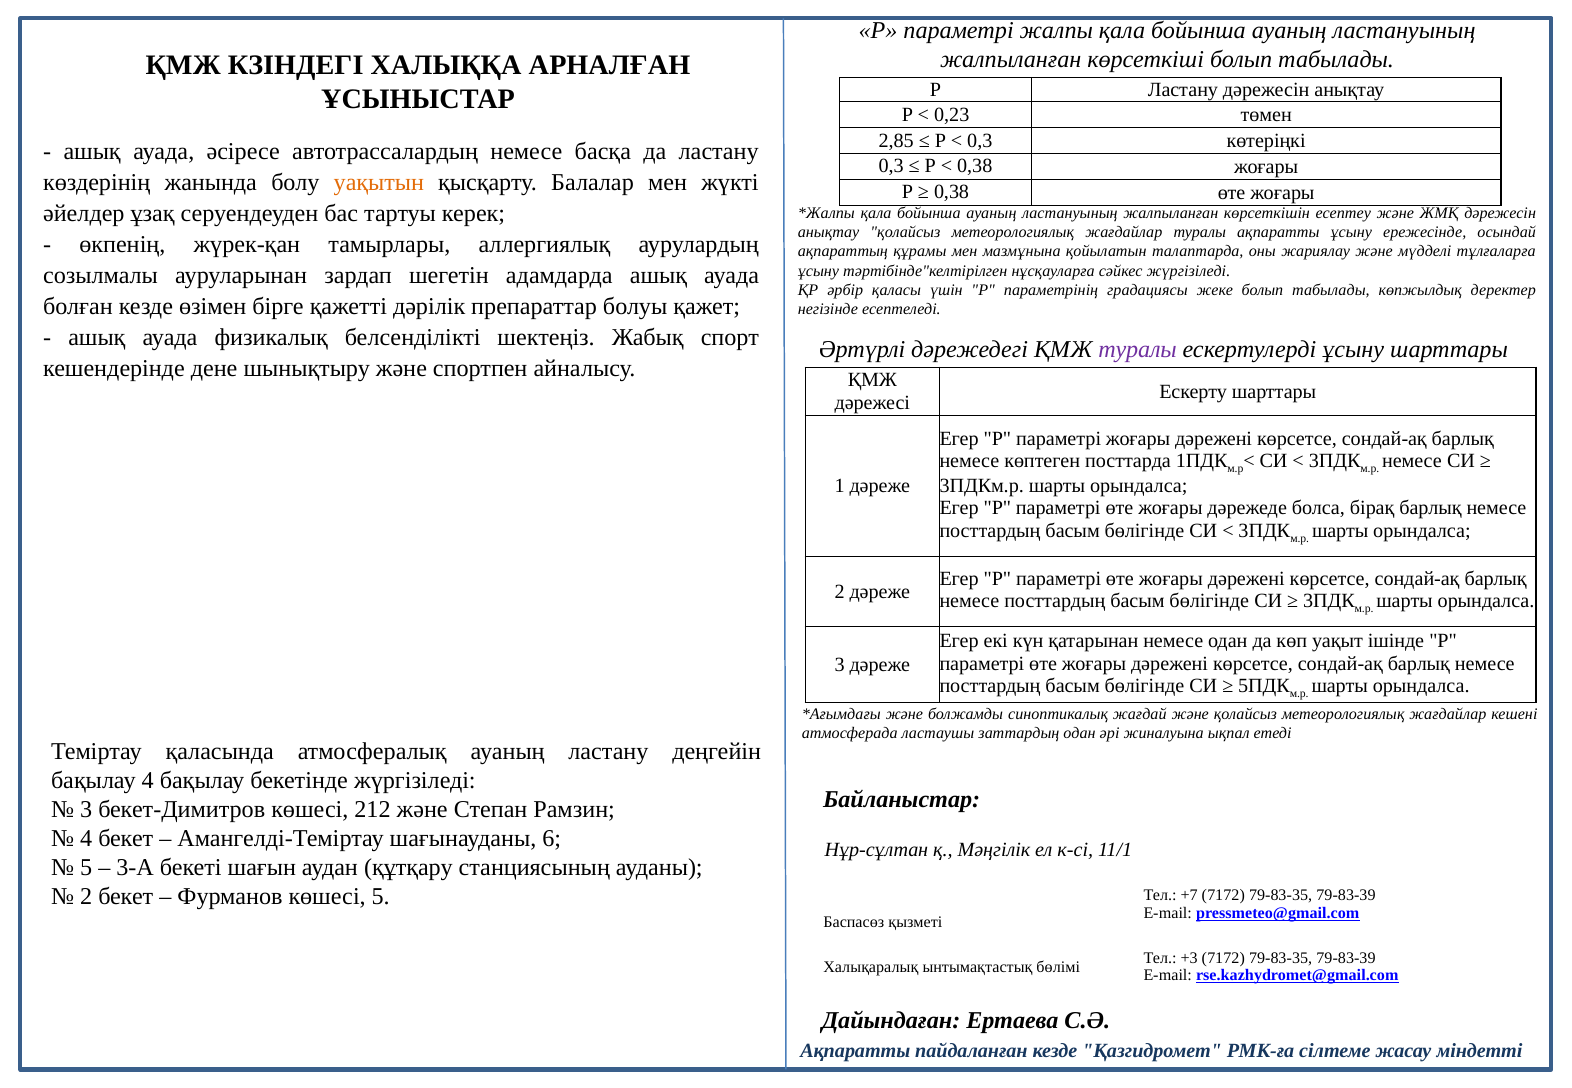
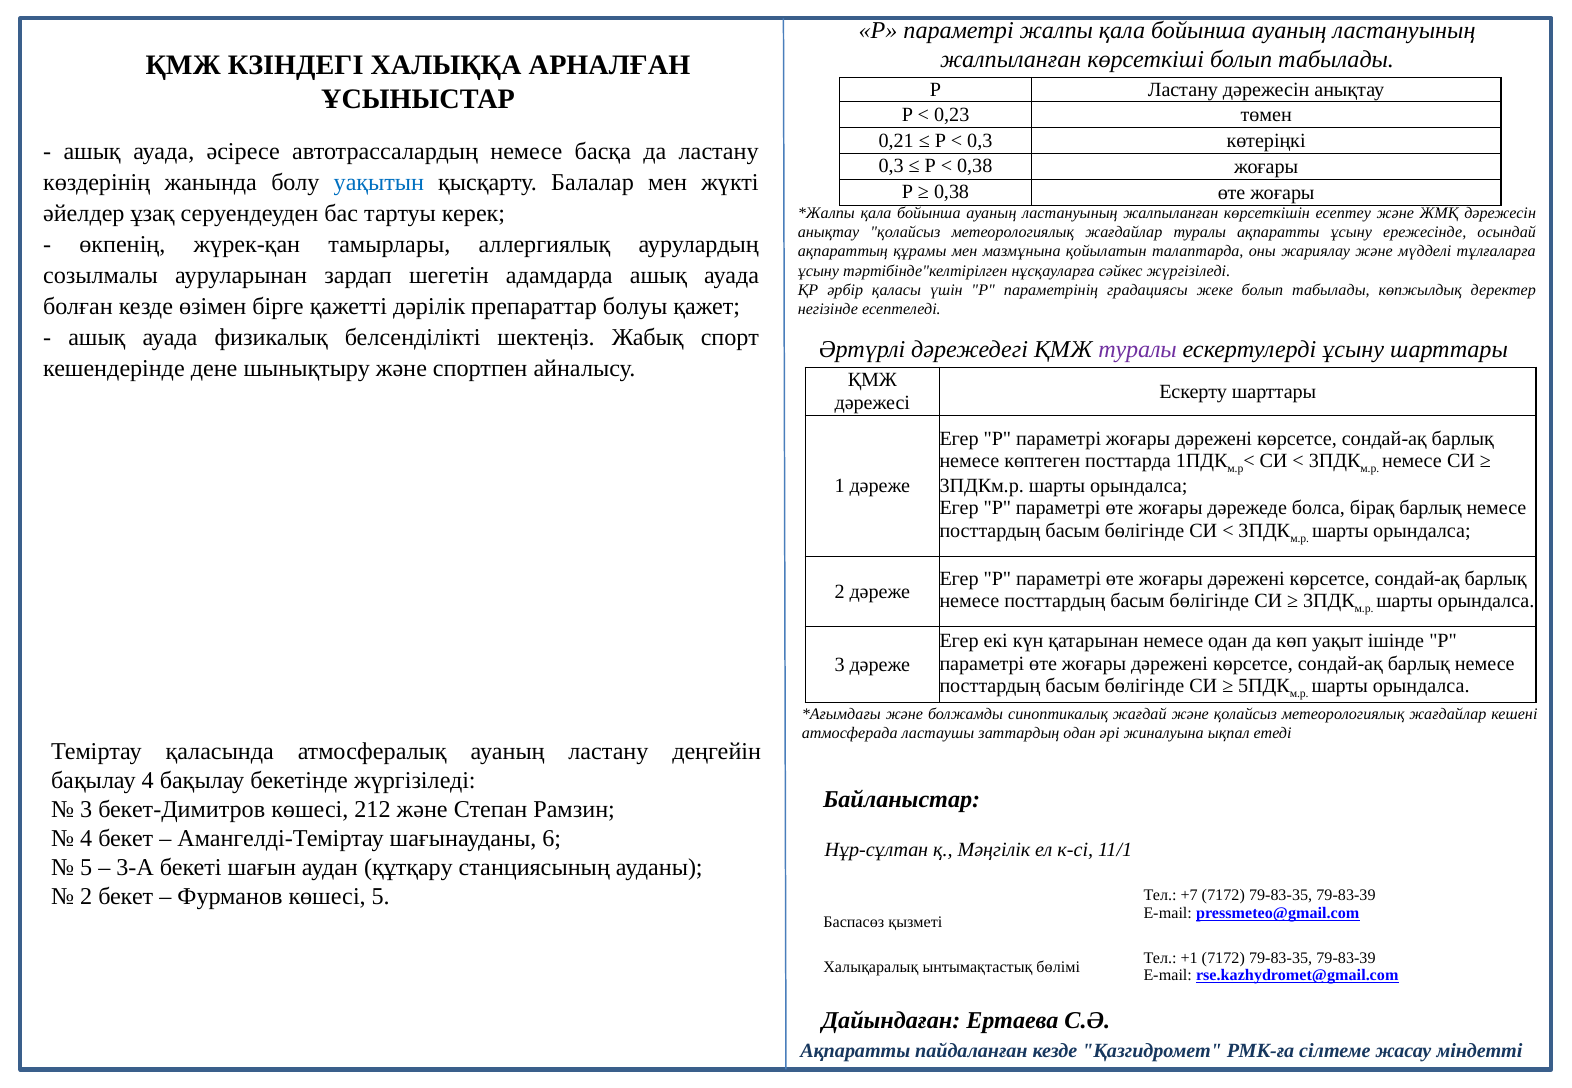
2,85: 2,85 -> 0,21 (896, 140)
уақытын colour: orange -> blue (379, 183)
+3: +3 -> +1 (1189, 958)
